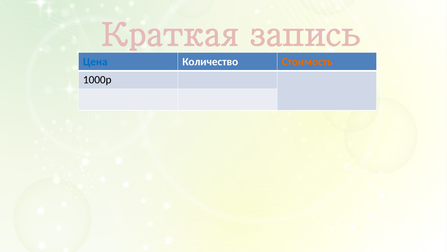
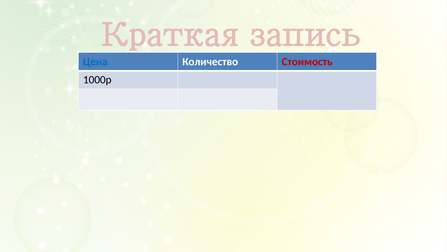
Стоимость colour: orange -> red (307, 62)
